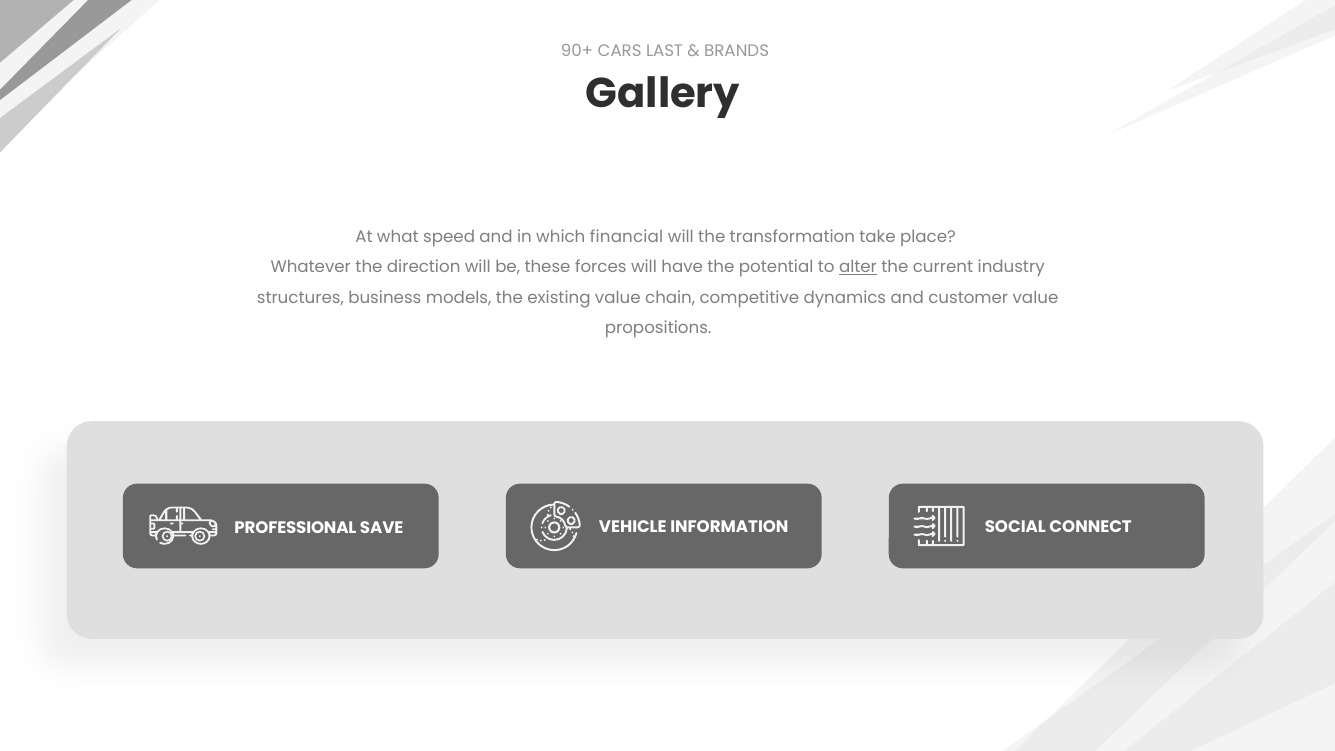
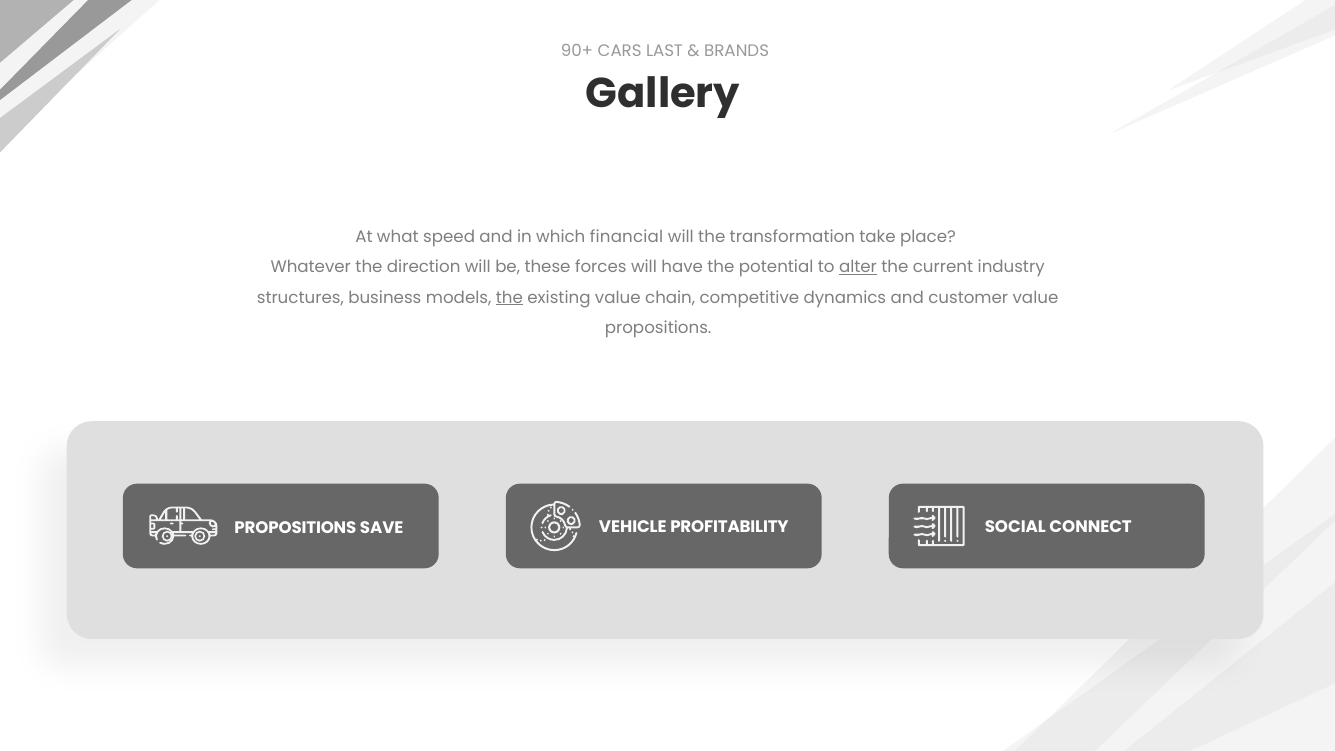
the underline: none -> present (509, 297)
PROFESSIONAL: PROFESSIONAL -> PROPOSITIONS (295, 528)
INFORMATION: INFORMATION -> PROFITABILITY (729, 527)
